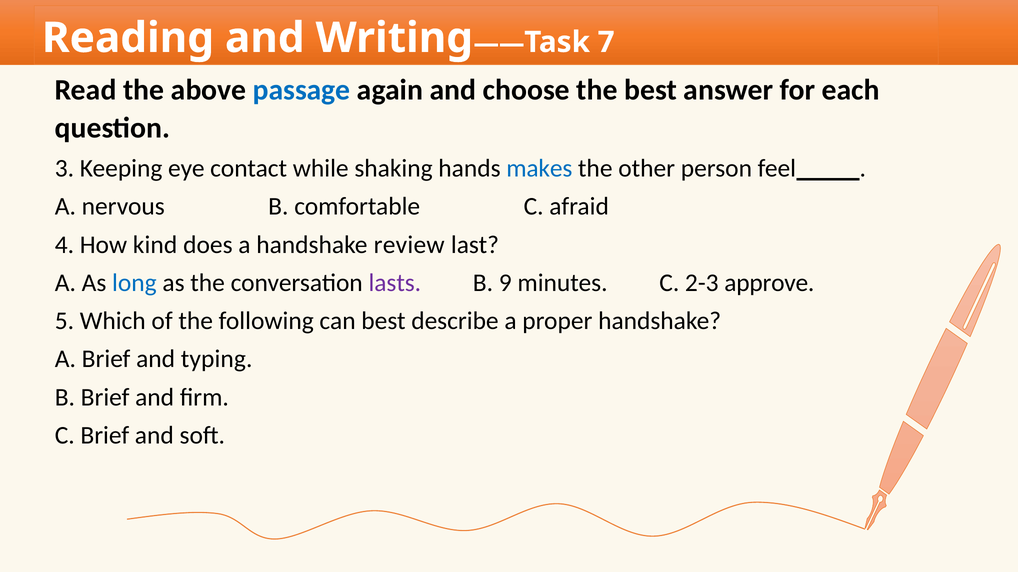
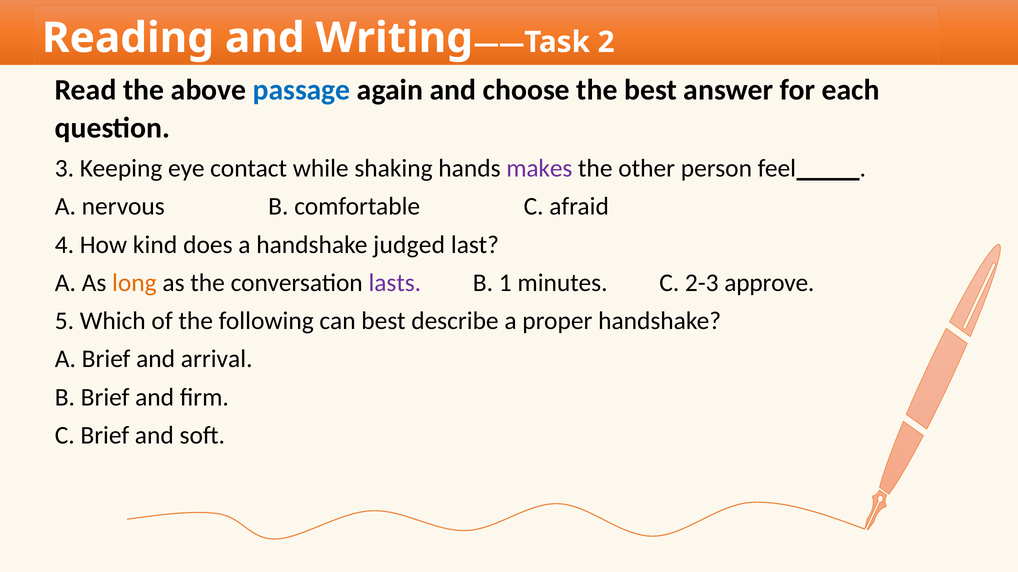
7: 7 -> 2 (606, 42)
makes colour: blue -> purple (539, 169)
review: review -> judged (409, 245)
long colour: blue -> orange (134, 283)
9: 9 -> 1 (505, 283)
typing: typing -> arrival (217, 359)
